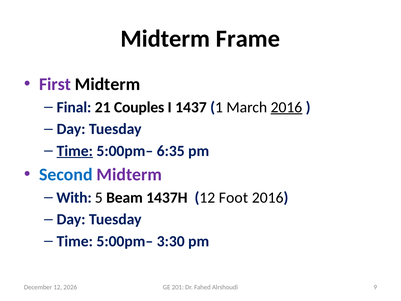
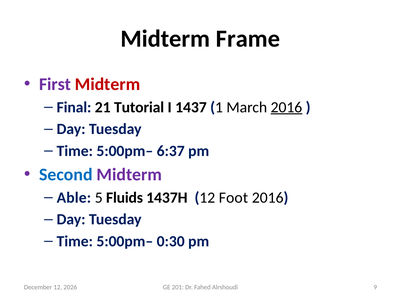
Midterm colour: black -> red (108, 84)
Couples: Couples -> Tutorial (139, 107)
Time underline: present -> none (75, 151)
6:35: 6:35 -> 6:37 (171, 151)
With: With -> Able (74, 198)
Beam: Beam -> Fluids (124, 198)
3:30: 3:30 -> 0:30 (171, 241)
